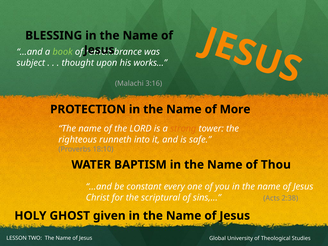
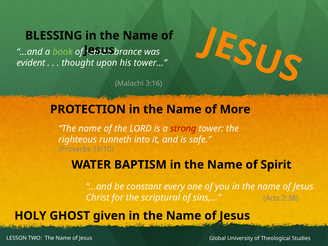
subject: subject -> evident (31, 63)
works…: works… -> tower… (150, 63)
strong colour: orange -> red (183, 129)
Thou: Thou -> Spirit (276, 165)
